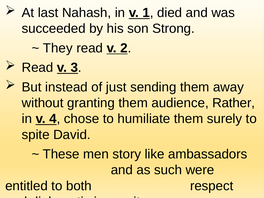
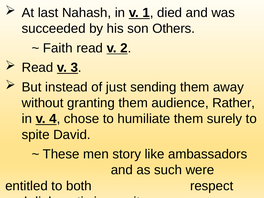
Strong: Strong -> Others (174, 29)
They: They -> Faith (58, 48)
